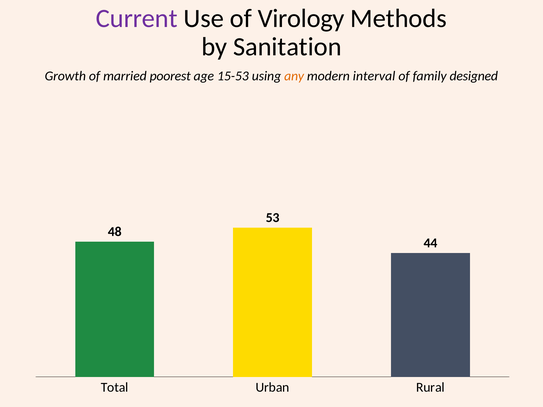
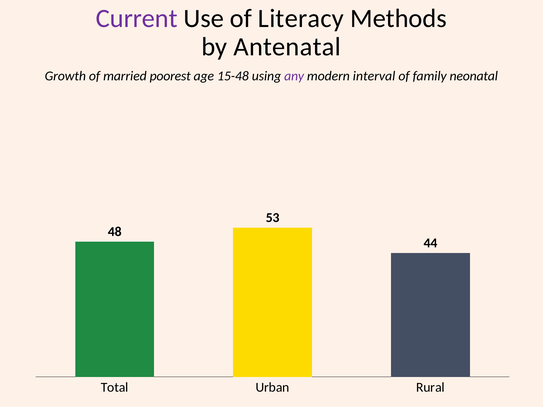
Virology: Virology -> Literacy (301, 18)
Sanitation: Sanitation -> Antenatal (287, 47)
15-53: 15-53 -> 15-48 (233, 76)
any colour: orange -> purple (294, 76)
designed: designed -> neonatal (474, 76)
